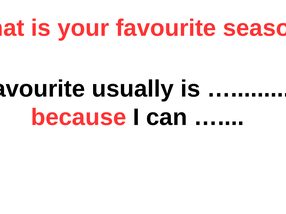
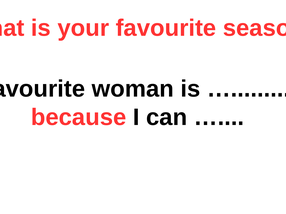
usually: usually -> woman (133, 89)
